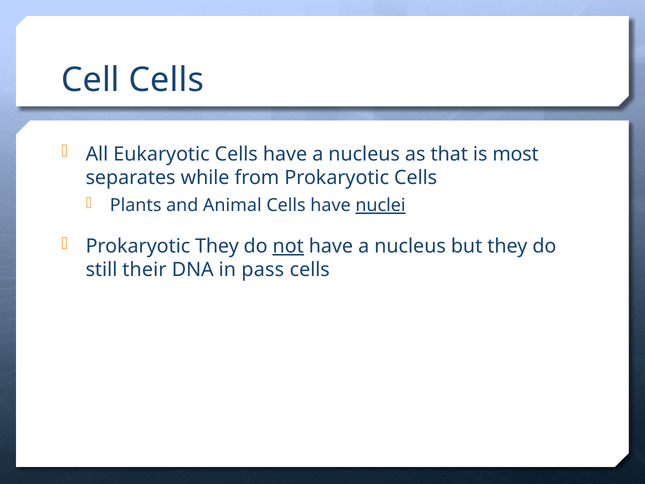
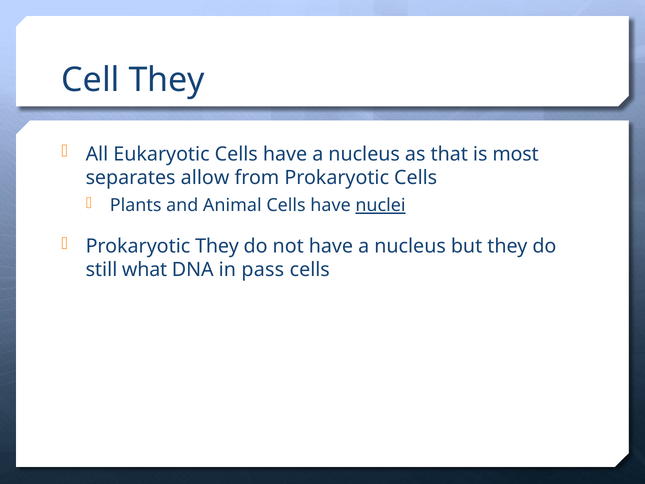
Cell Cells: Cells -> They (167, 80)
while: while -> allow (205, 178)
not underline: present -> none (288, 246)
their: their -> what (145, 270)
